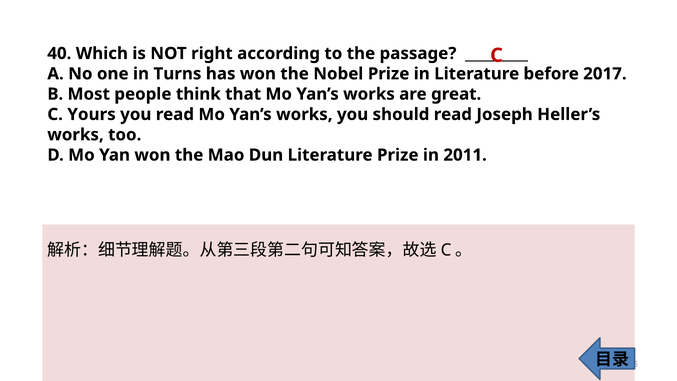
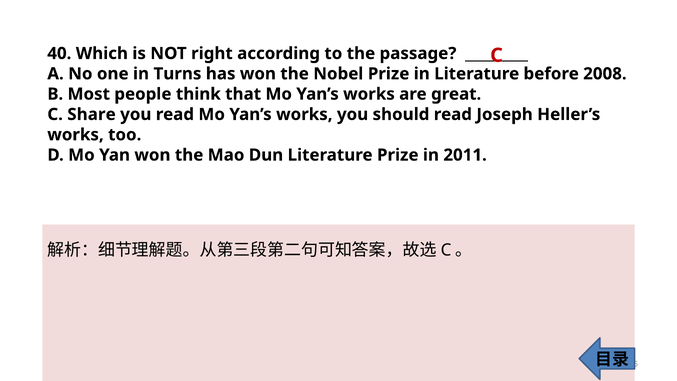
2017: 2017 -> 2008 (605, 74)
Yours: Yours -> Share (91, 114)
